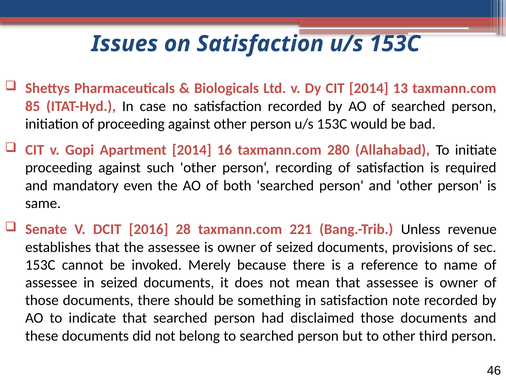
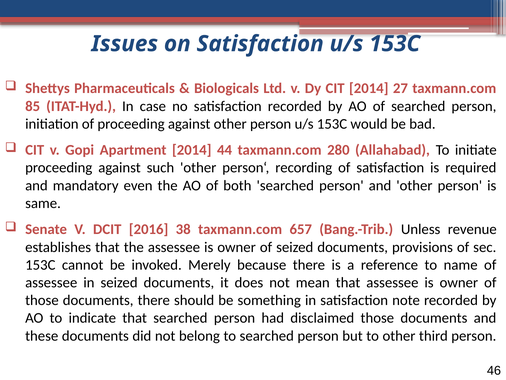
13: 13 -> 27 (400, 88)
16: 16 -> 44 (225, 150)
28: 28 -> 38 (183, 229)
221: 221 -> 657 (301, 229)
